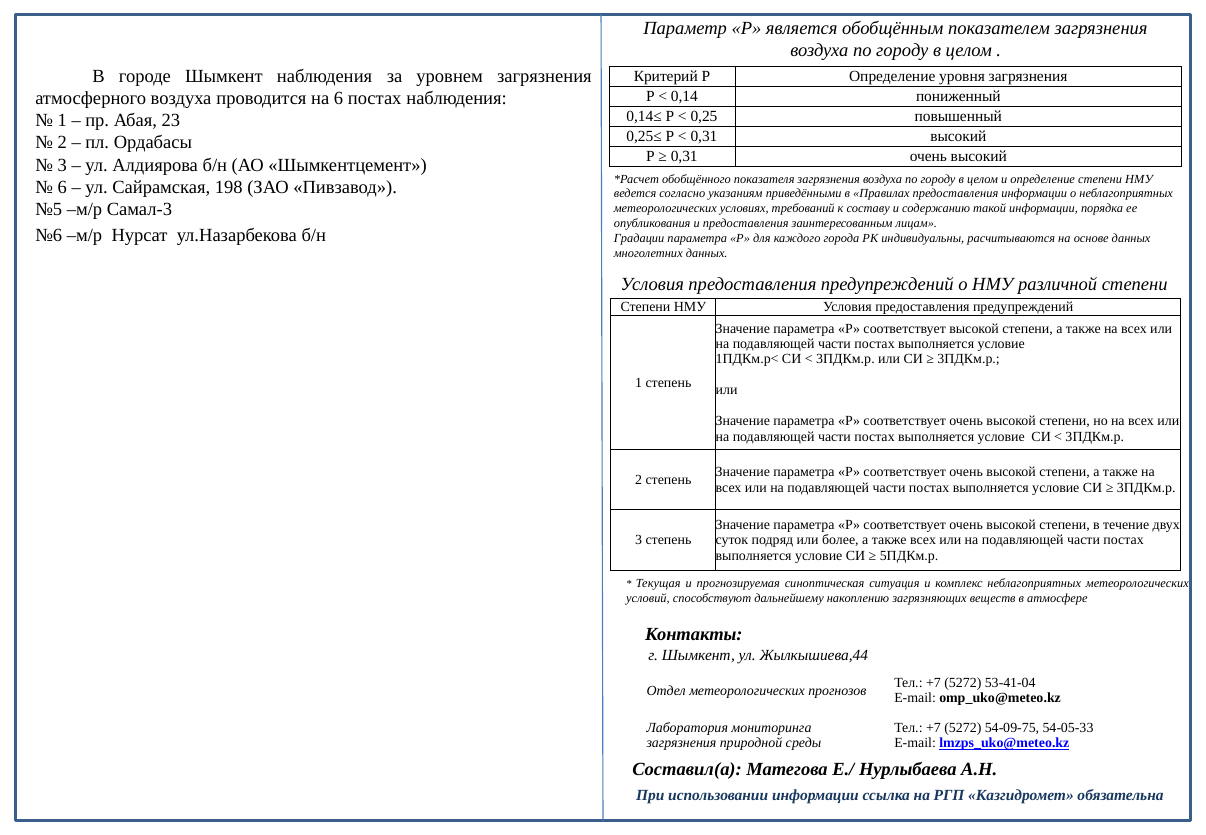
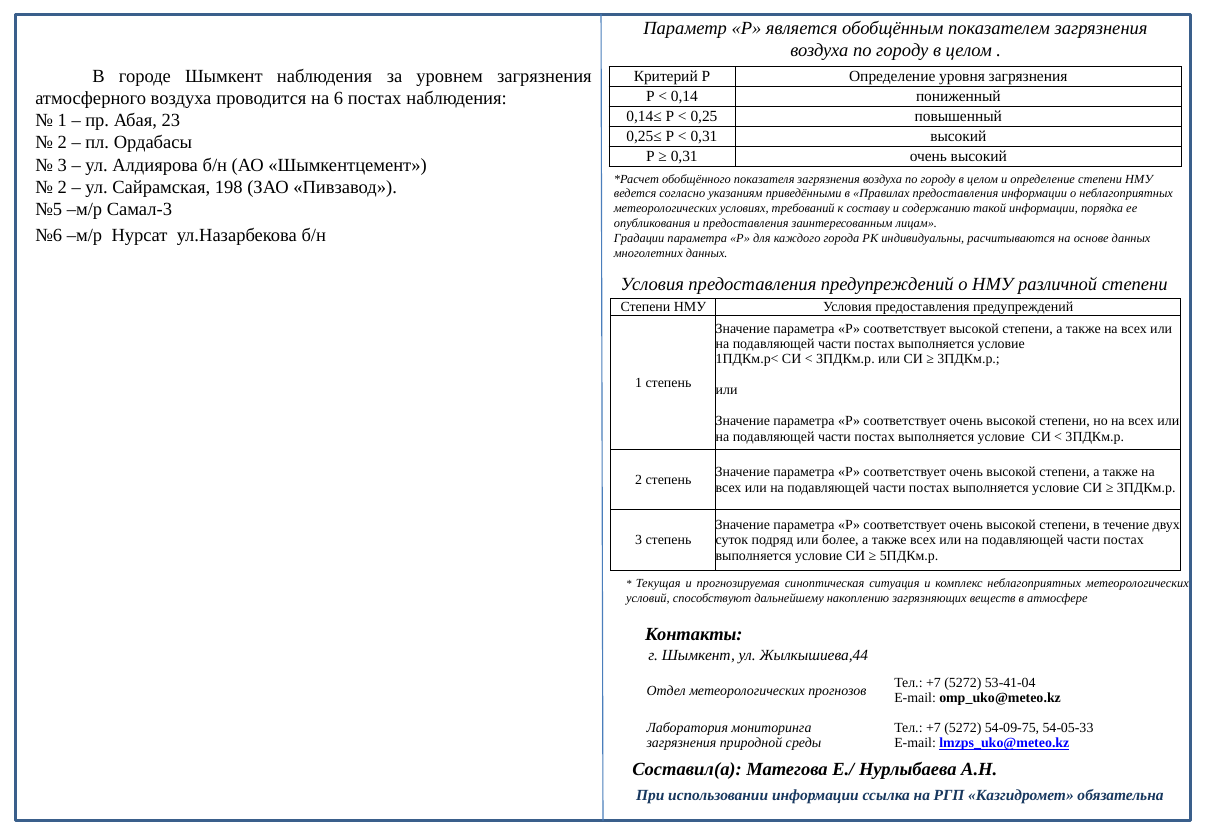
6: 6 -> 2 (62, 187)
